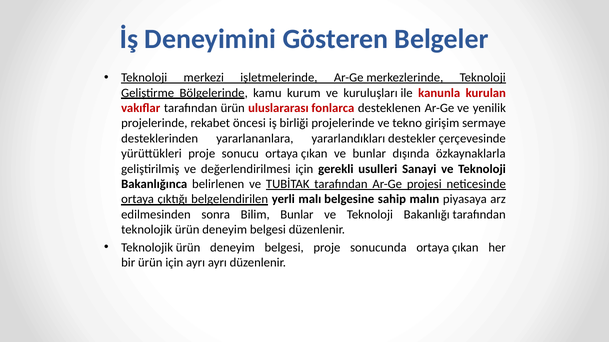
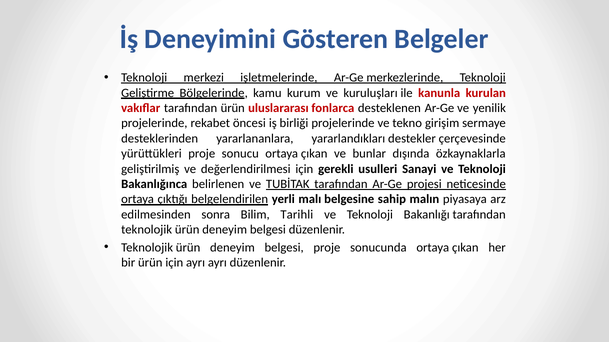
Bilim Bunlar: Bunlar -> Tarihli (297, 215)
